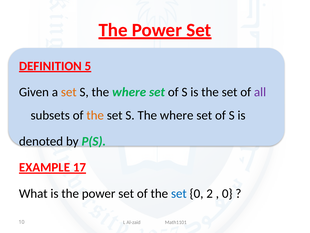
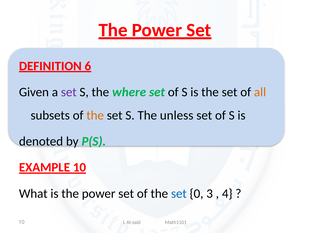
5: 5 -> 6 (88, 66)
set colour: orange -> purple (69, 92)
all colour: purple -> orange (260, 92)
where: where -> unless (177, 115)
EXAMPLE 17: 17 -> 10 (79, 167)
2: 2 -> 3 (210, 193)
0: 0 -> 4 (227, 193)
